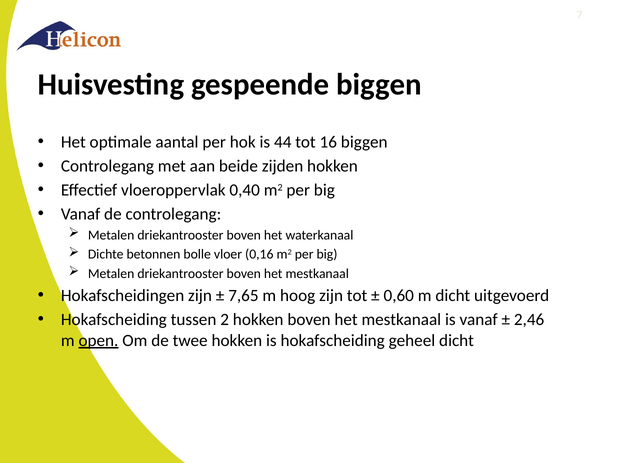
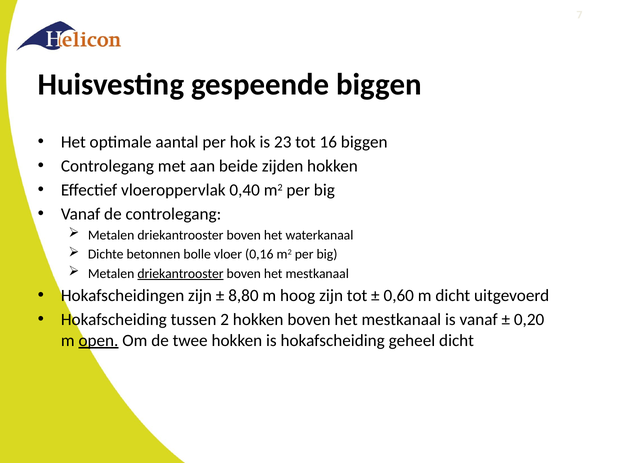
44: 44 -> 23 (283, 142)
driekantrooster underline: none -> present (180, 273)
7,65: 7,65 -> 8,80 (243, 296)
2,46: 2,46 -> 0,20 (529, 320)
